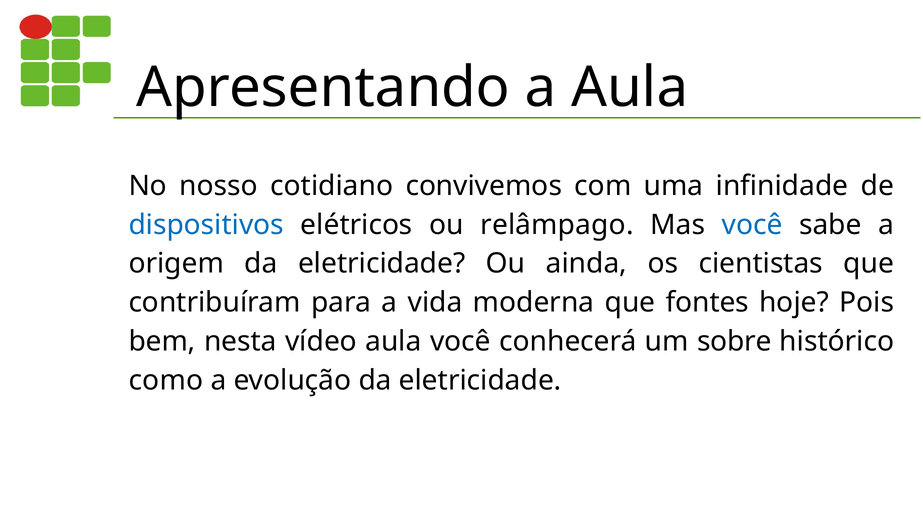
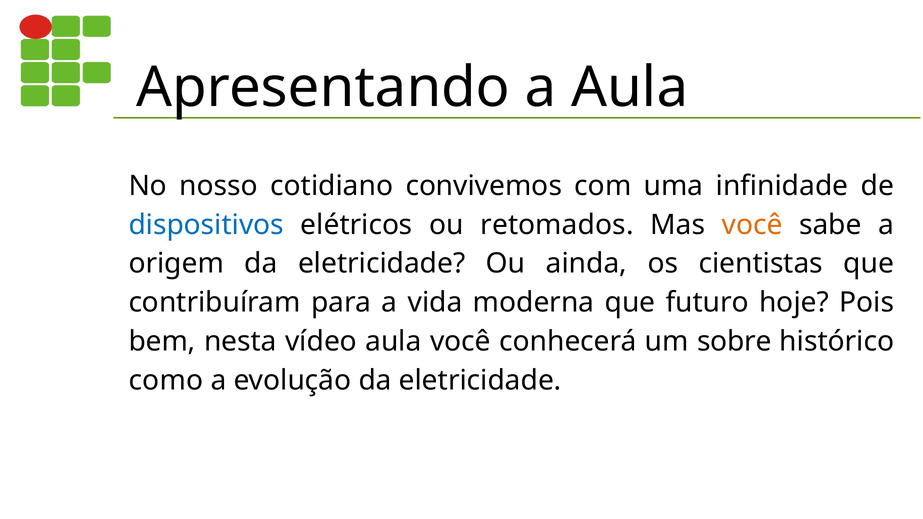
relâmpago: relâmpago -> retomados (557, 225)
você colour: blue -> orange (752, 225)
fontes: fontes -> futuro (707, 303)
